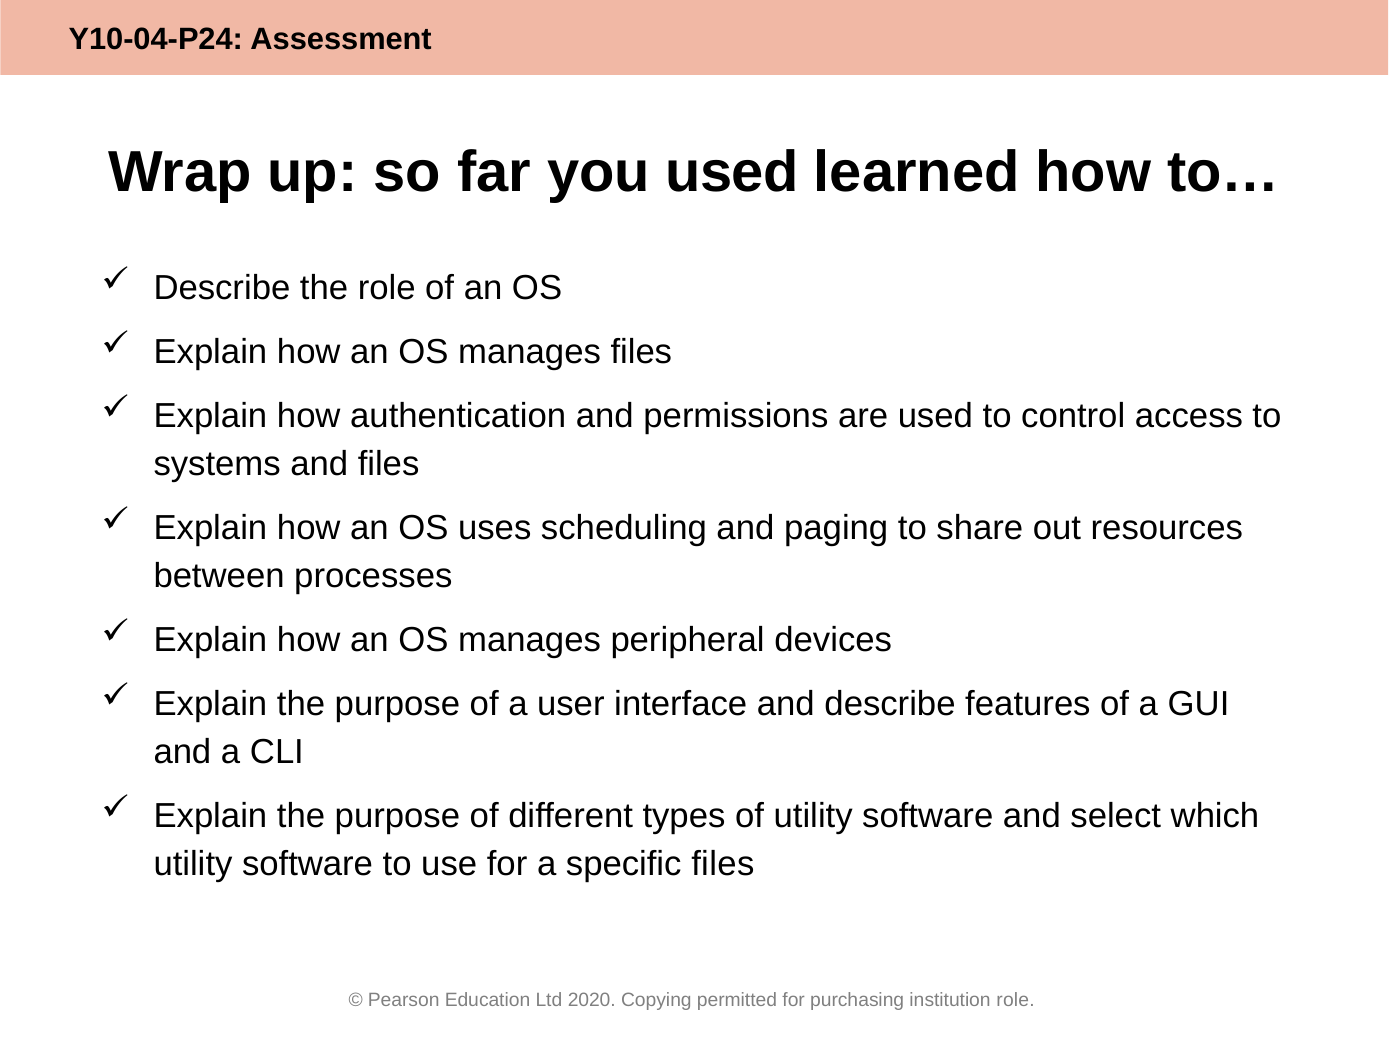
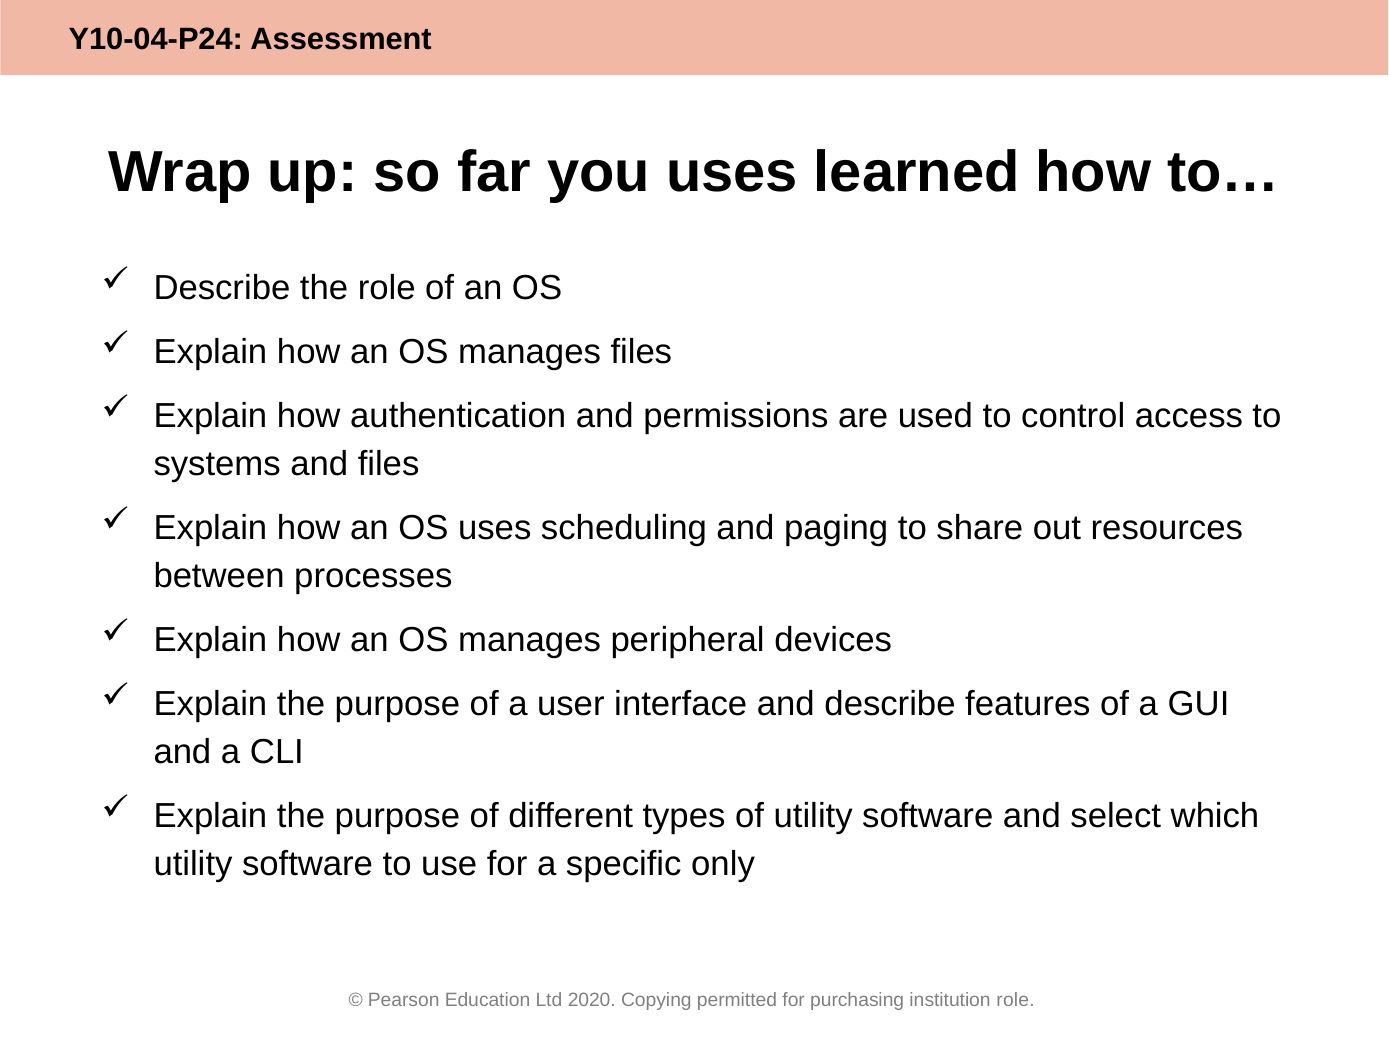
you used: used -> uses (732, 173)
specific files: files -> only (723, 864)
